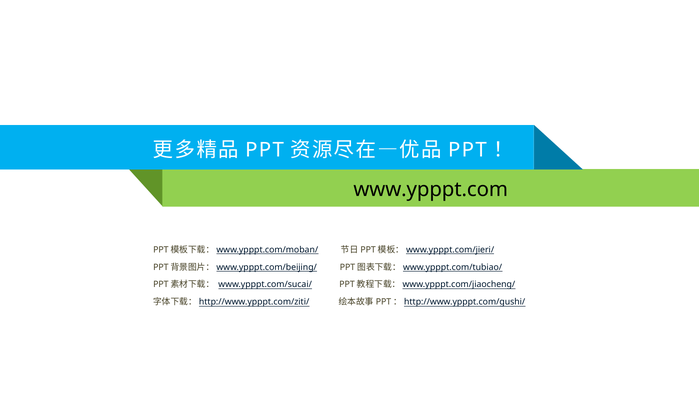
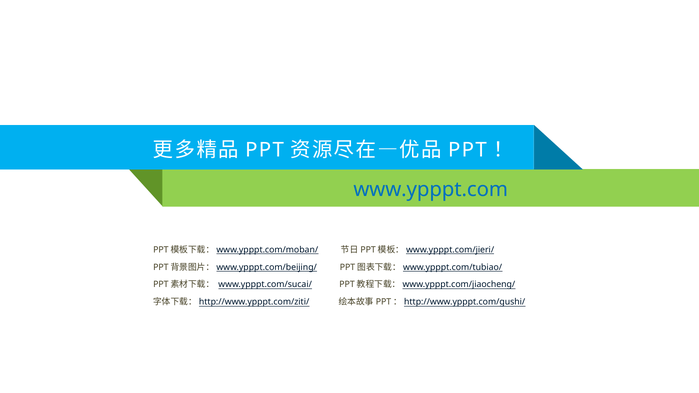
www.ypppt.com colour: black -> blue (431, 189)
